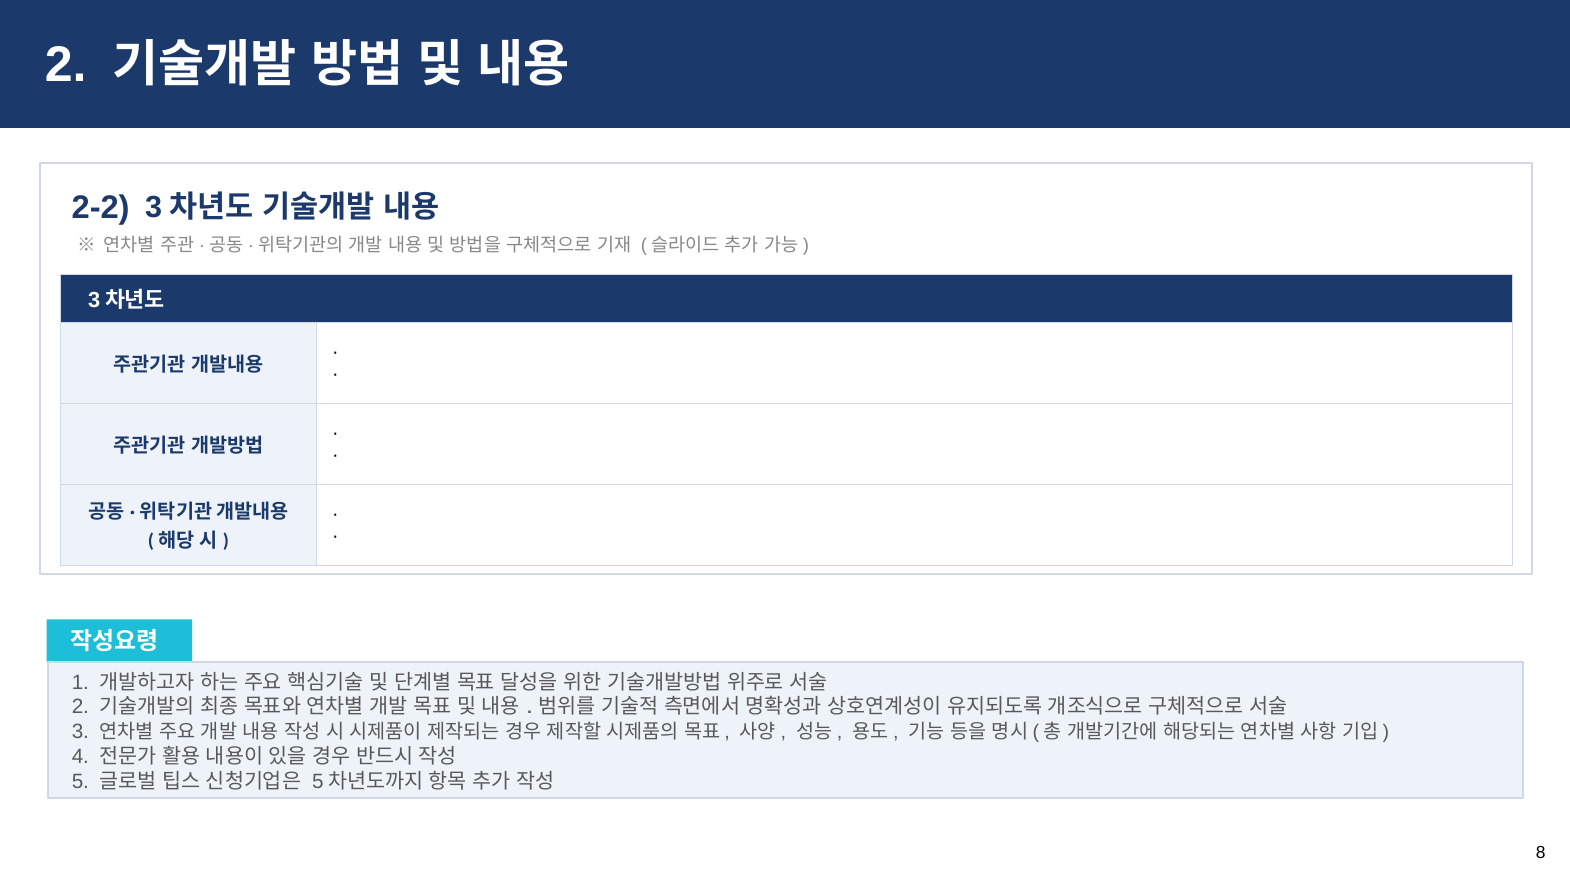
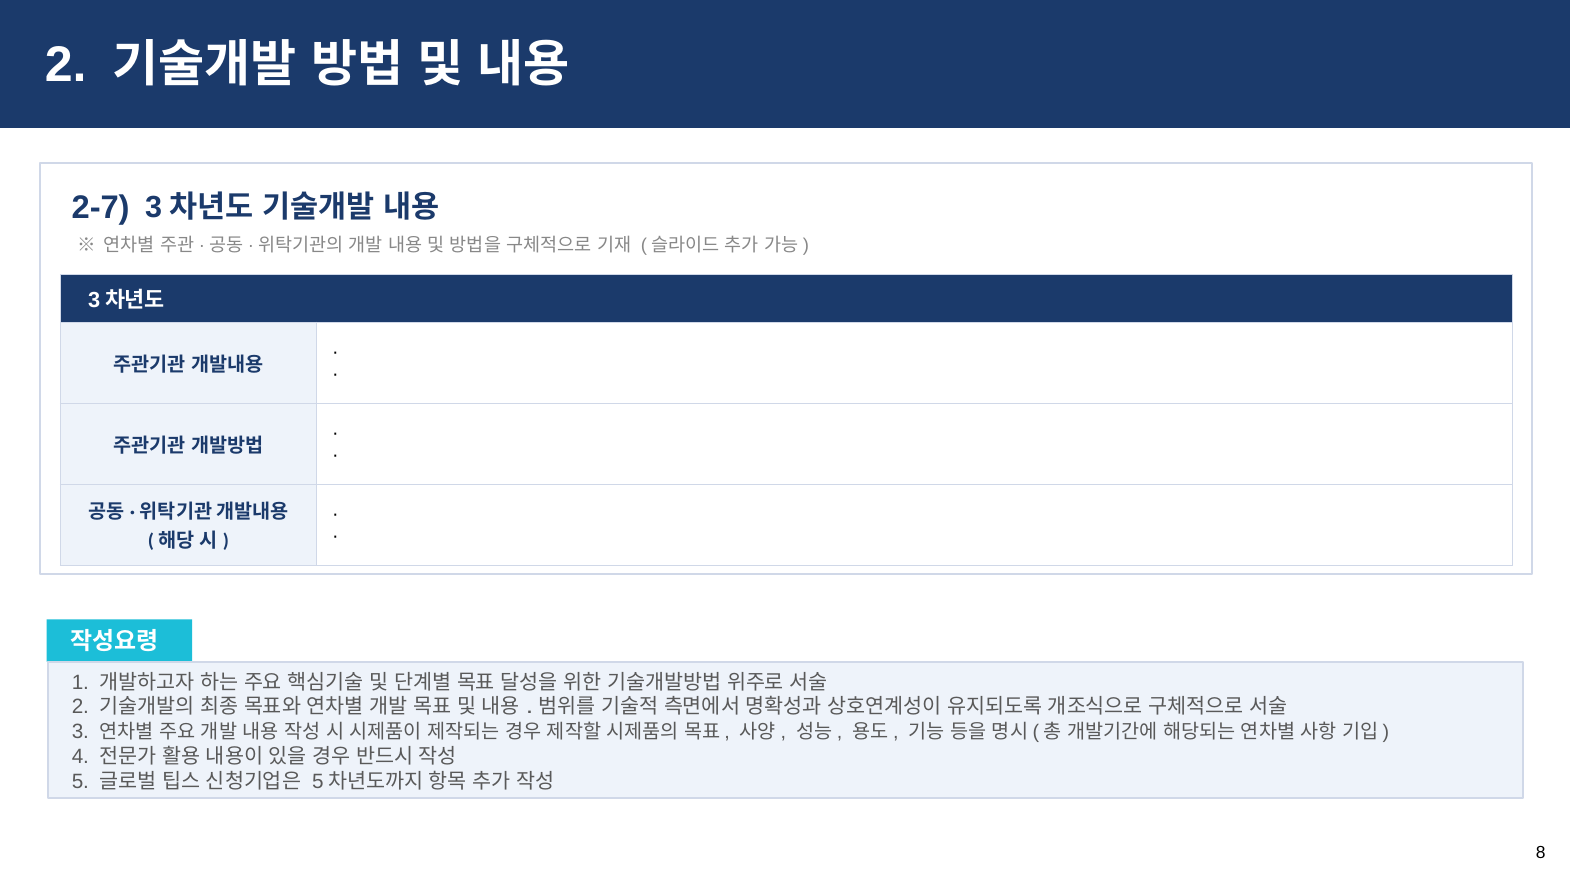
2-2: 2-2 -> 2-7 (101, 208)
